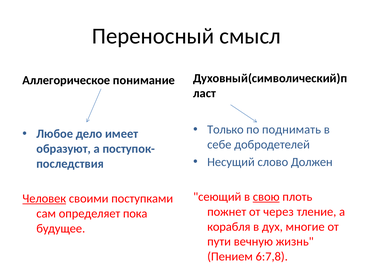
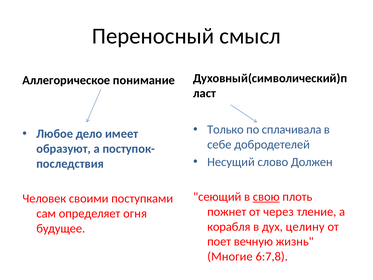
поднимать: поднимать -> сплачивала (292, 130)
Человек underline: present -> none (44, 198)
пока: пока -> огня (135, 213)
многие: многие -> целину (305, 226)
пути: пути -> поет (219, 241)
Пением: Пением -> Многие (230, 256)
